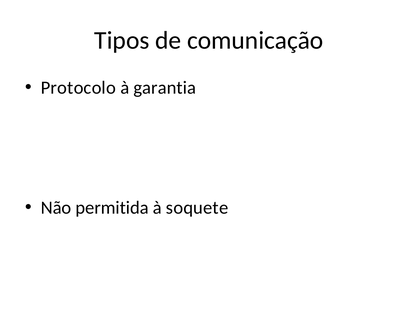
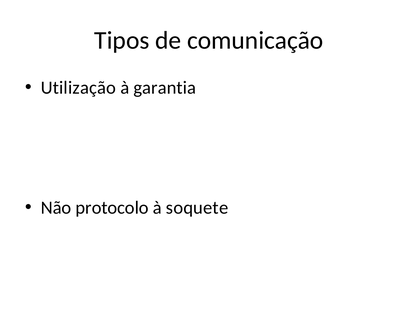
Protocolo: Protocolo -> Utilização (78, 88)
permitida: permitida -> protocolo (112, 208)
